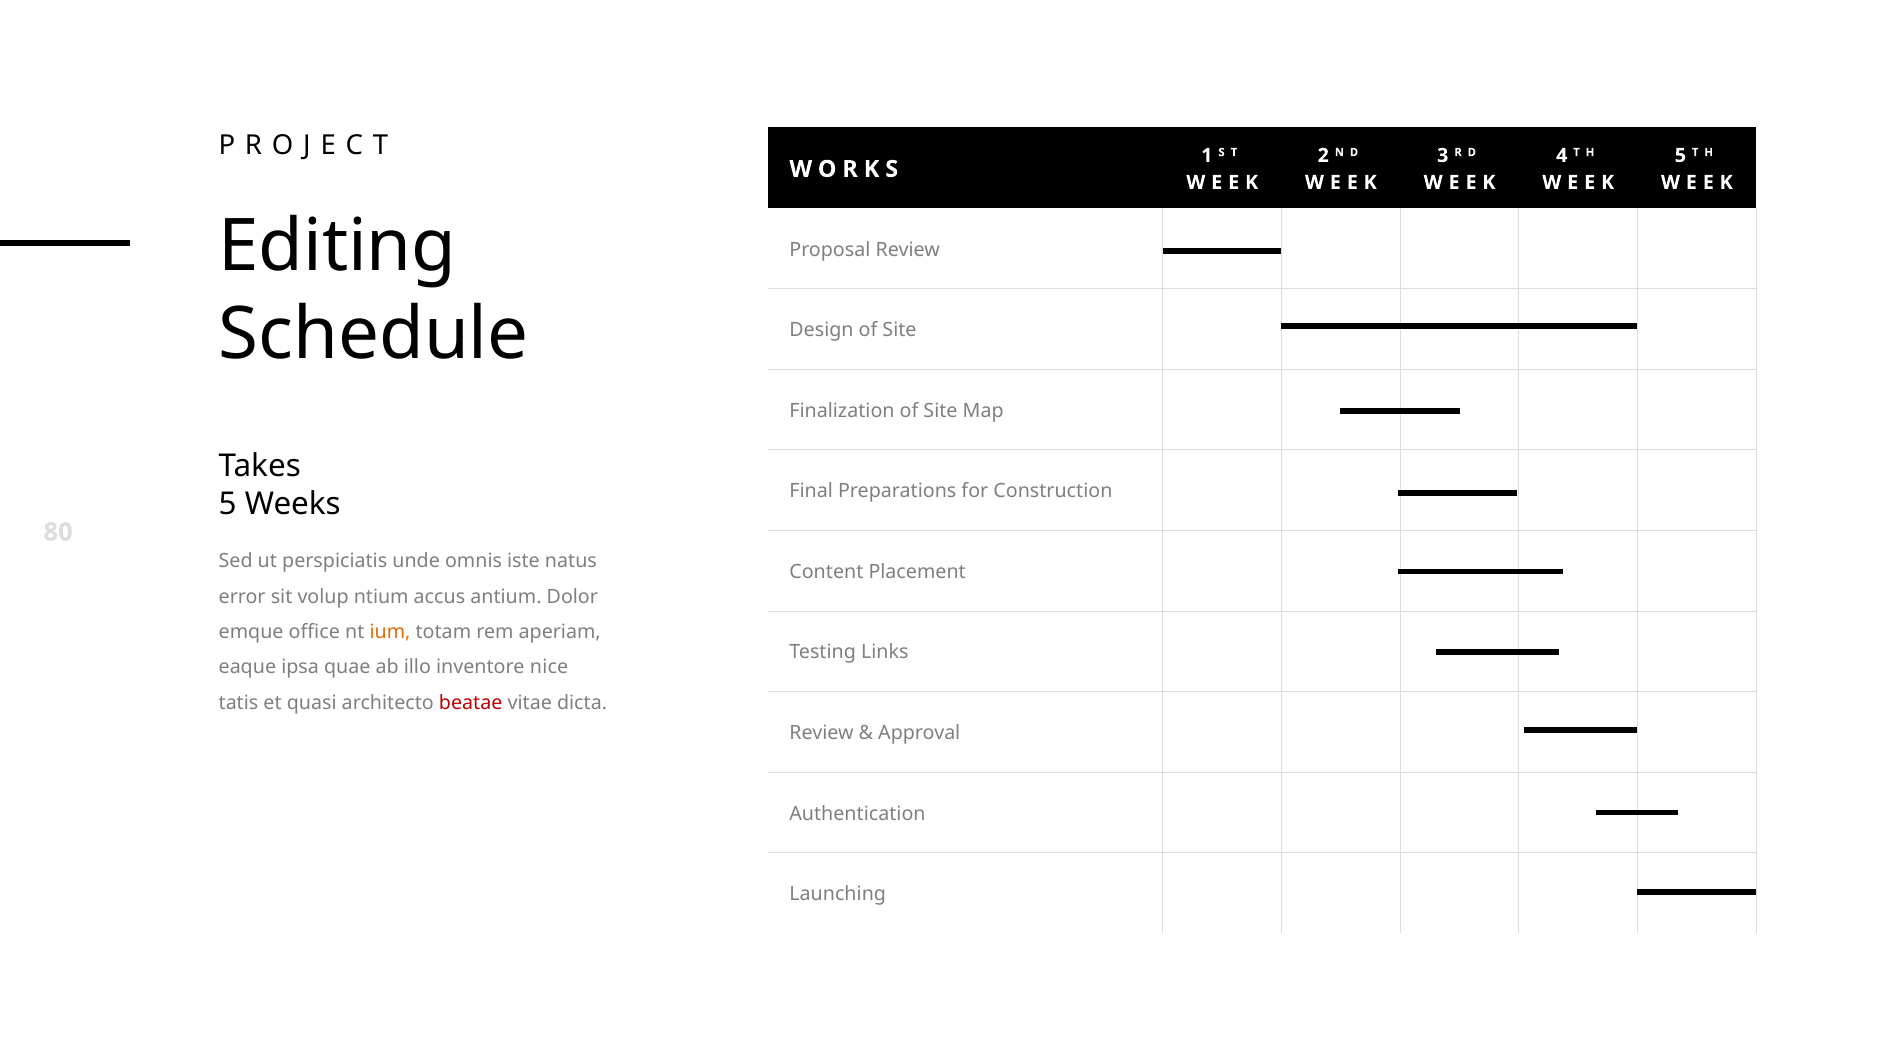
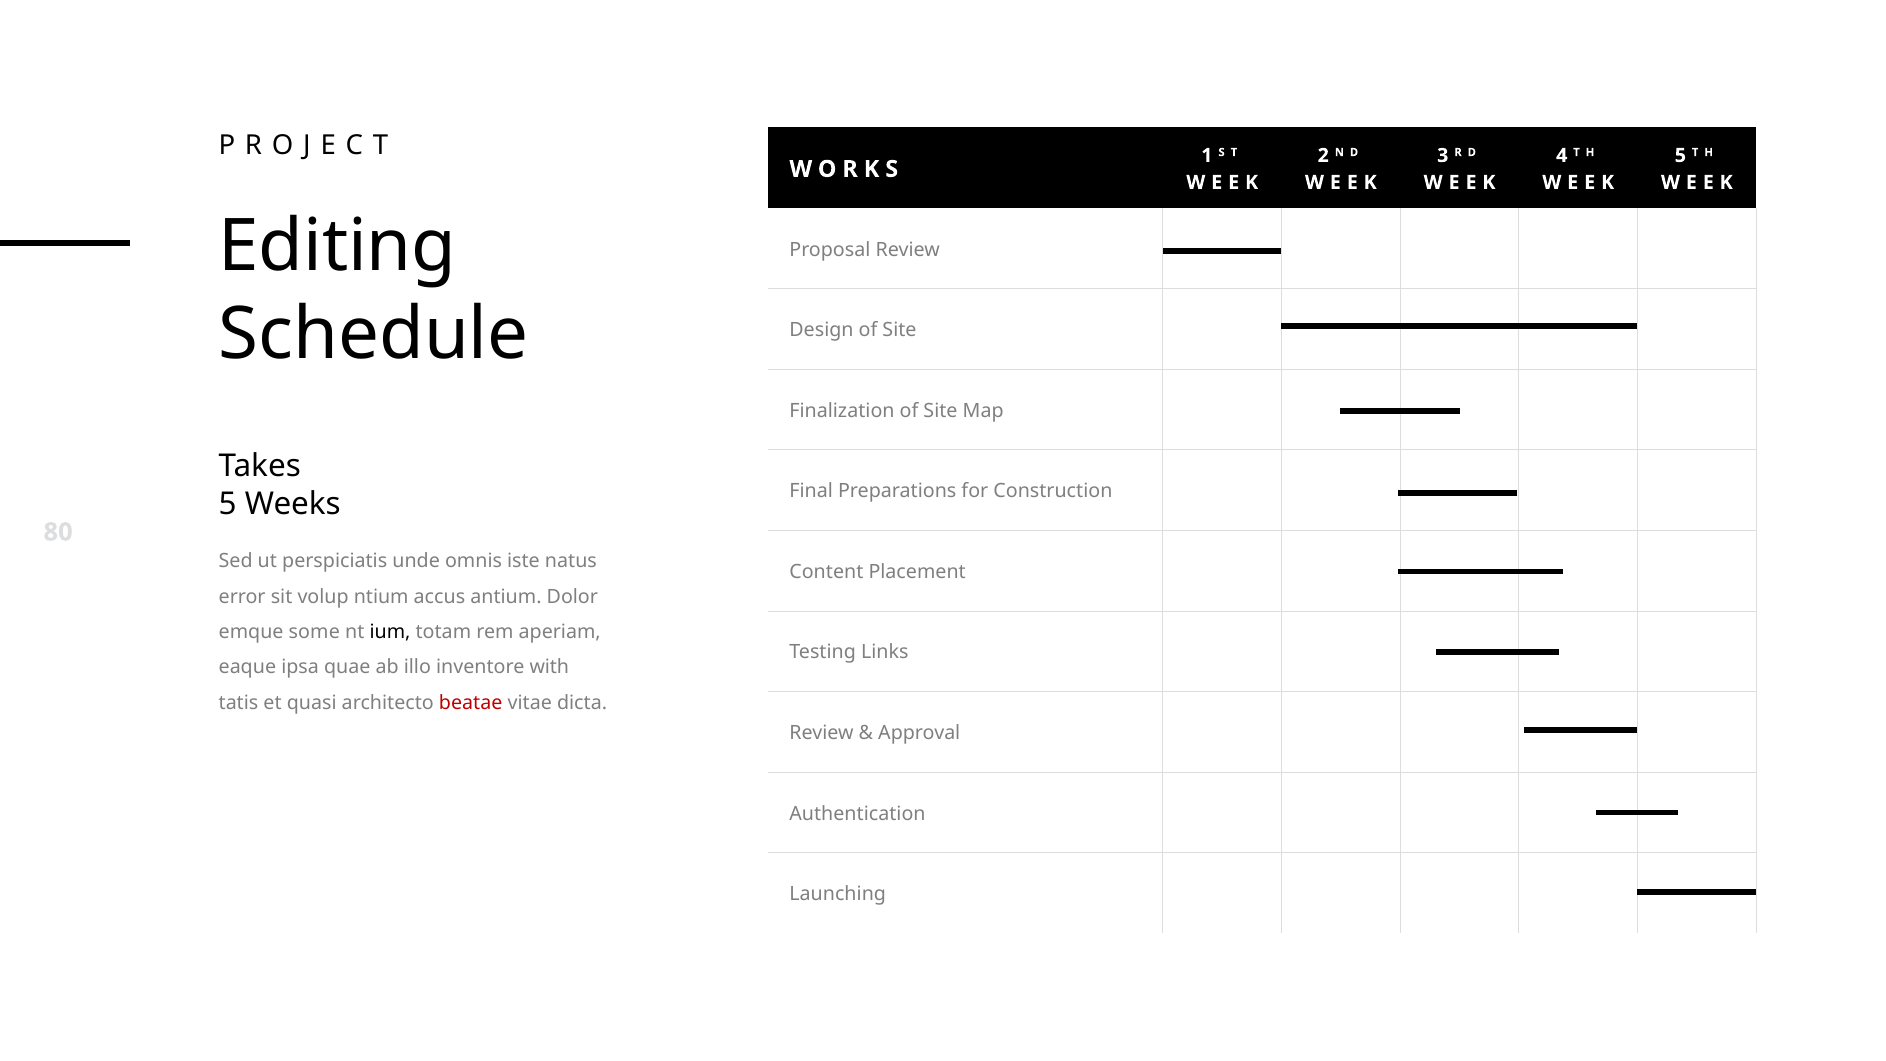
office: office -> some (314, 632)
ium colour: orange -> black (390, 632)
nice: nice -> with (549, 667)
